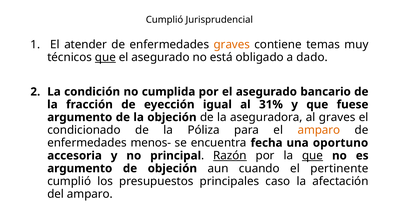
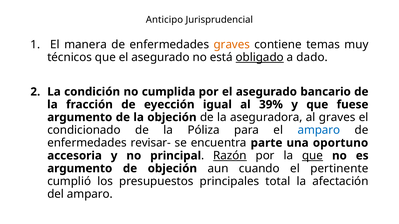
Cumplió: Cumplió -> Anticipo (164, 20)
atender: atender -> manera (86, 45)
que underline: present -> none (105, 57)
obligado underline: none -> present (260, 57)
31%: 31% -> 39% (271, 105)
amparo colour: orange -> blue (319, 130)
menos-: menos- -> revisar- (151, 143)
fecha: fecha -> parte (267, 143)
caso: caso -> total (278, 182)
